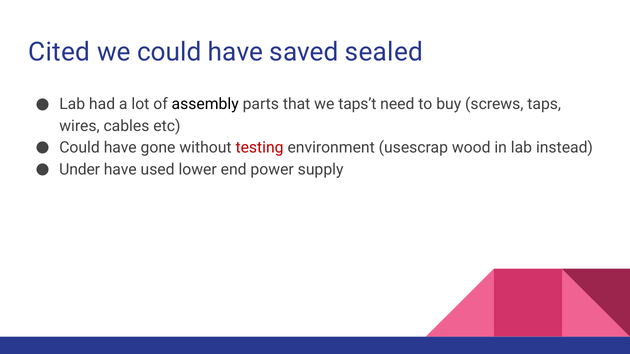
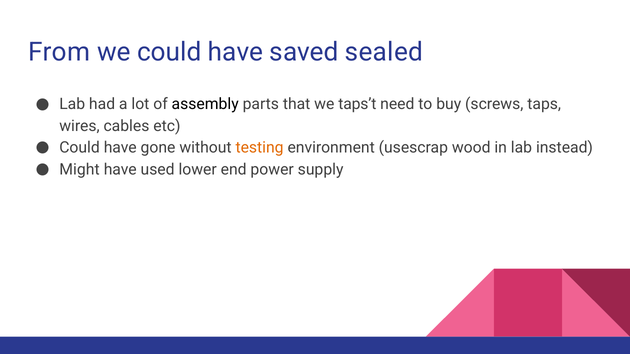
Cited: Cited -> From (59, 52)
testing colour: red -> orange (260, 148)
Under: Under -> Might (80, 170)
